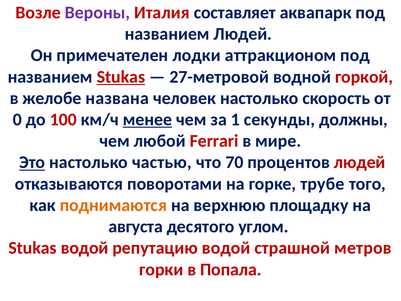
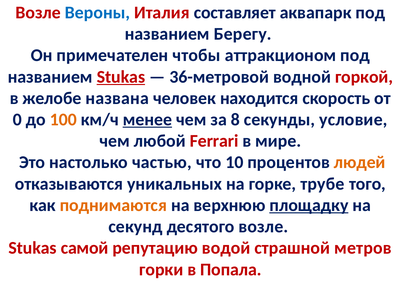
Вероны colour: purple -> blue (97, 13)
названием Людей: Людей -> Берегу (243, 34)
лодки: лодки -> чтобы (197, 55)
27-метровой: 27-метровой -> 36-метровой (219, 77)
человек настолько: настолько -> находится (259, 98)
100 colour: red -> orange (63, 120)
1: 1 -> 8 (235, 120)
должны: должны -> условие (353, 120)
Это underline: present -> none (32, 162)
70: 70 -> 10 (234, 162)
людей colour: red -> orange (360, 162)
поворотами: поворотами -> уникальных (175, 184)
площадку underline: none -> present (309, 205)
августа: августа -> секунд (136, 226)
десятого углом: углом -> возле (263, 226)
Stukas водой: водой -> самой (85, 248)
